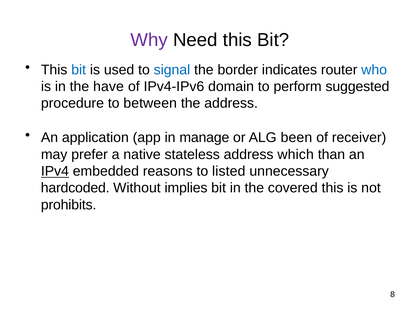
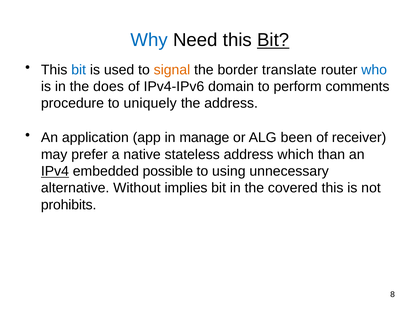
Why colour: purple -> blue (149, 40)
Bit underline: none -> present (273, 40)
signal colour: blue -> orange (172, 70)
indicates: indicates -> translate (289, 70)
have: have -> does (109, 87)
suggested: suggested -> comments (357, 87)
between: between -> uniquely (150, 103)
reasons: reasons -> possible (168, 171)
listed: listed -> using (229, 171)
hardcoded: hardcoded -> alternative (75, 188)
